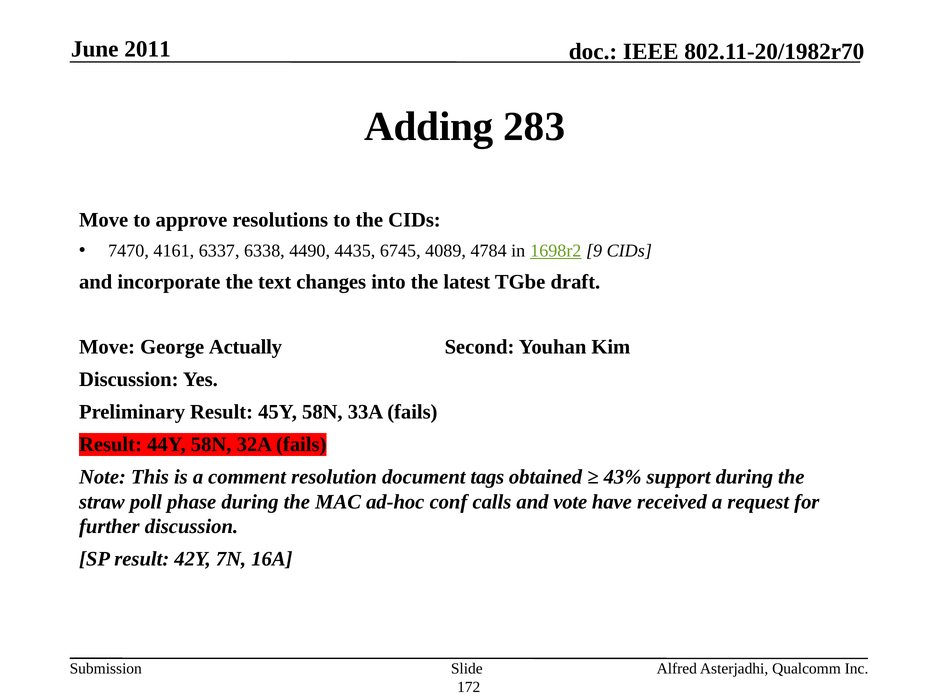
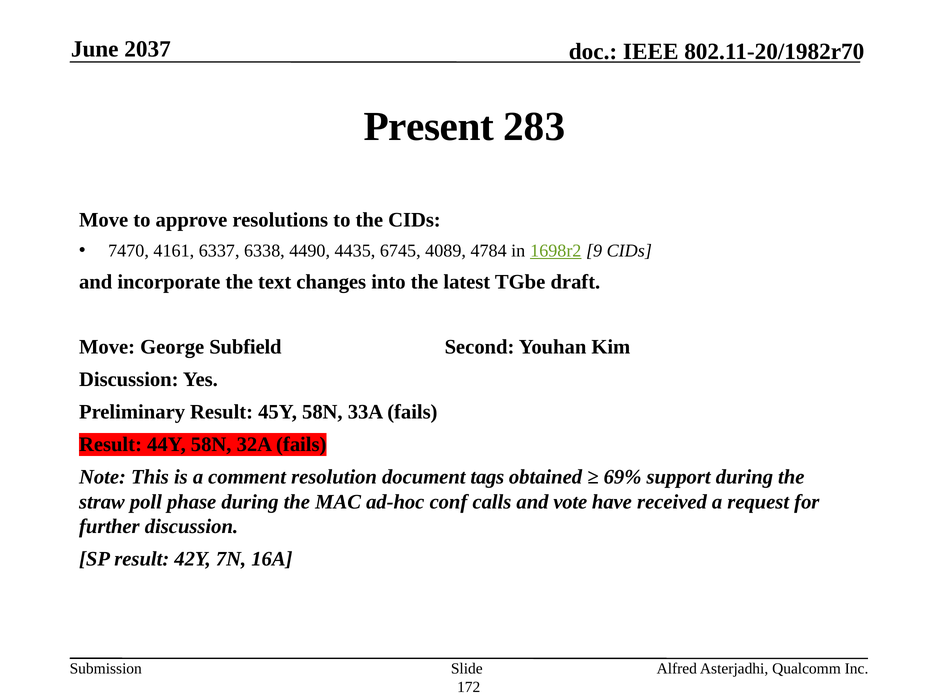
2011: 2011 -> 2037 (148, 49)
Adding: Adding -> Present (429, 127)
Actually: Actually -> Subfield (245, 347)
43%: 43% -> 69% (623, 477)
